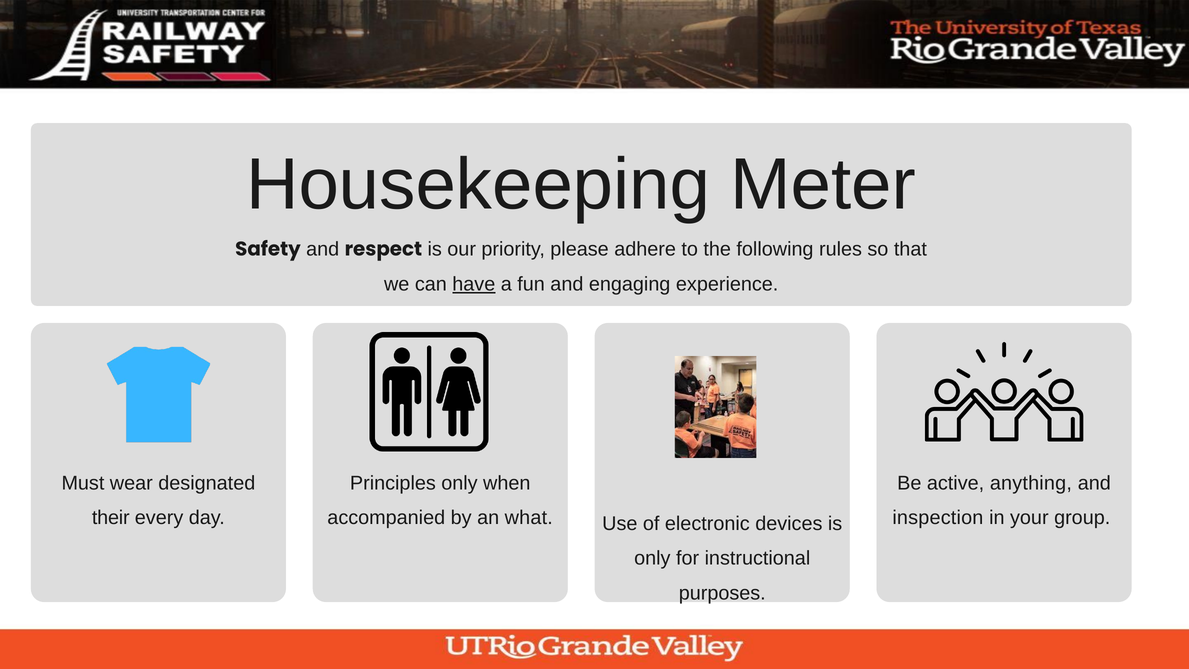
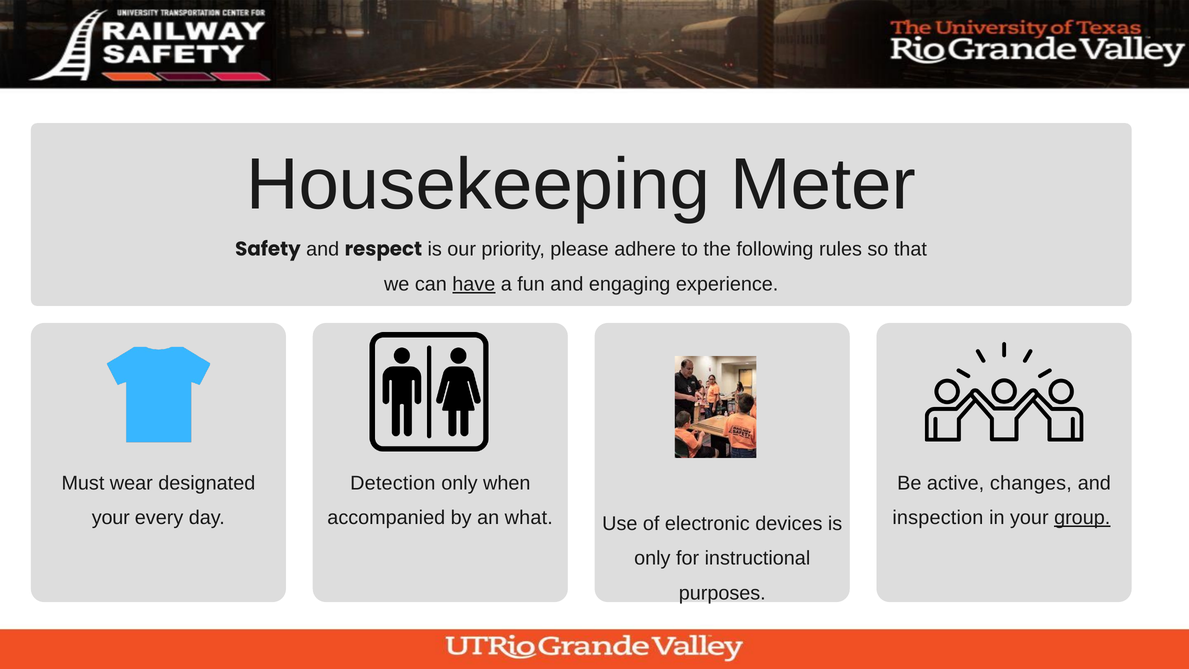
Principles: Principles -> Detection (393, 483)
anything: anything -> changes (1031, 483)
their: their -> your (111, 518)
group underline: none -> present (1082, 518)
